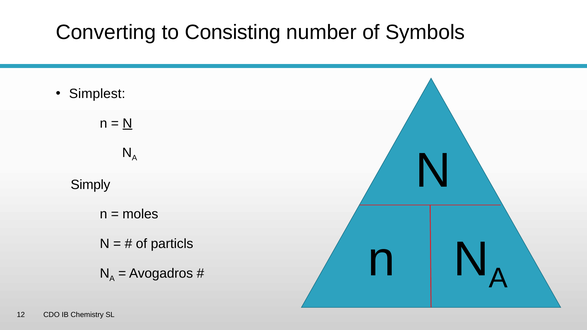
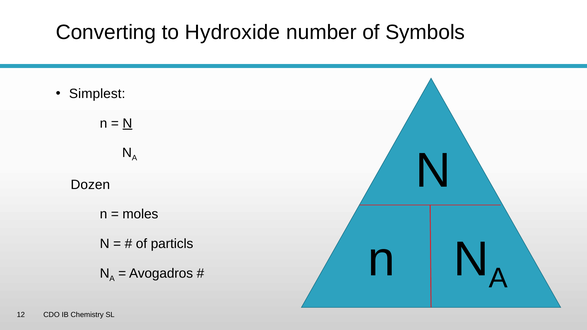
Consisting: Consisting -> Hydroxide (233, 32)
Simply: Simply -> Dozen (90, 185)
